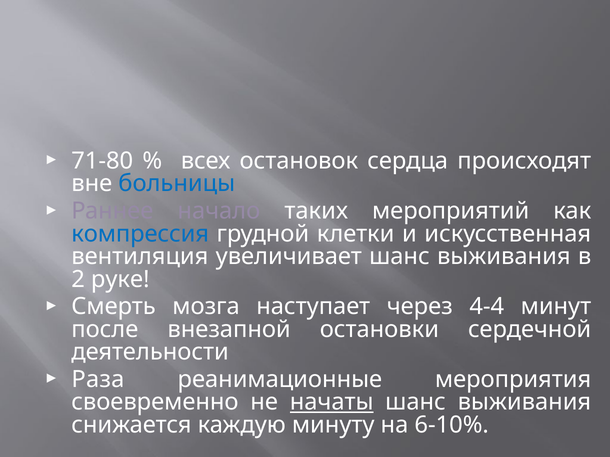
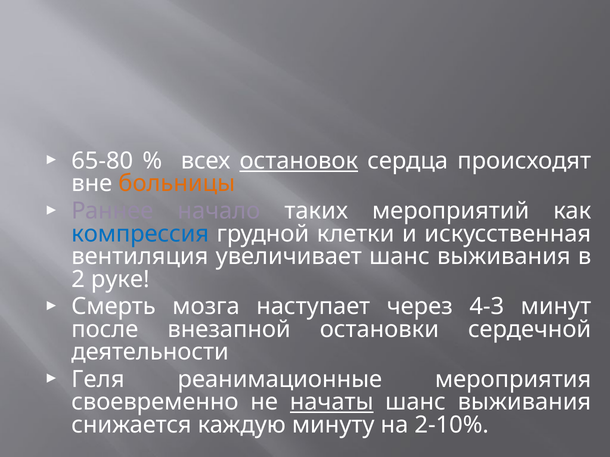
71-80: 71-80 -> 65-80 (102, 161)
остановок underline: none -> present (299, 161)
больницы colour: blue -> orange (177, 184)
4-4: 4-4 -> 4-3 (487, 307)
Раза: Раза -> Геля (98, 380)
6-10%: 6-10% -> 2-10% (452, 425)
